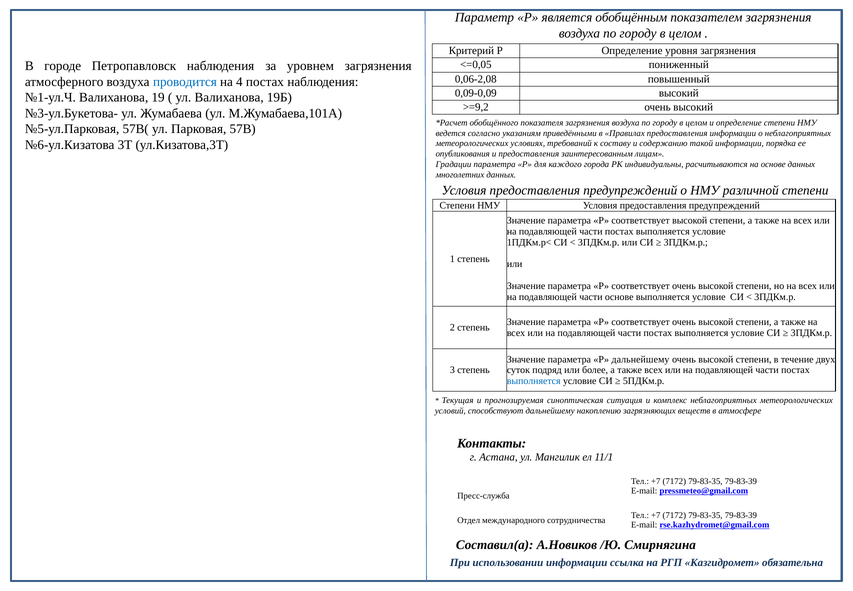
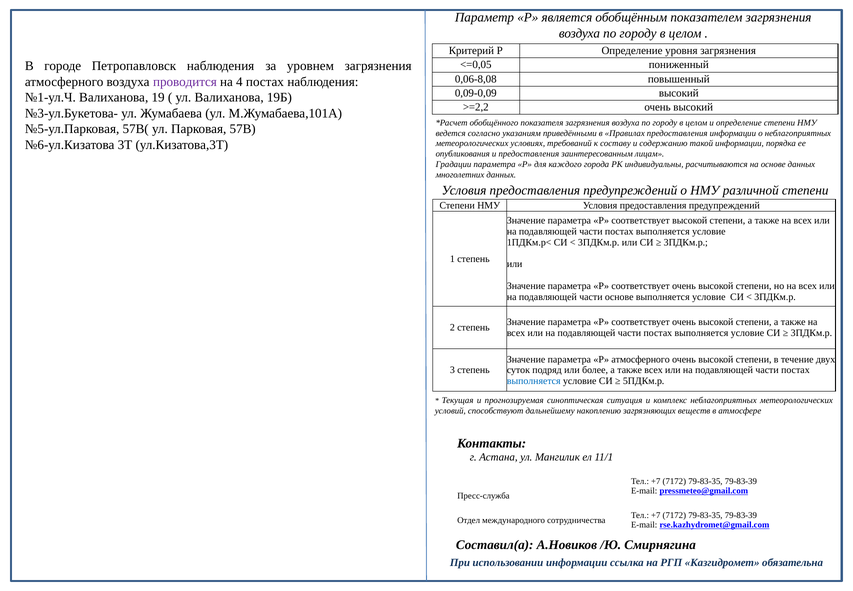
0,06-2,08: 0,06-2,08 -> 0,06-8,08 (476, 79)
проводится colour: blue -> purple (185, 82)
>=9,2: >=9,2 -> >=2,2 (476, 107)
Р дальнейшему: дальнейшему -> атмосферного (641, 359)
